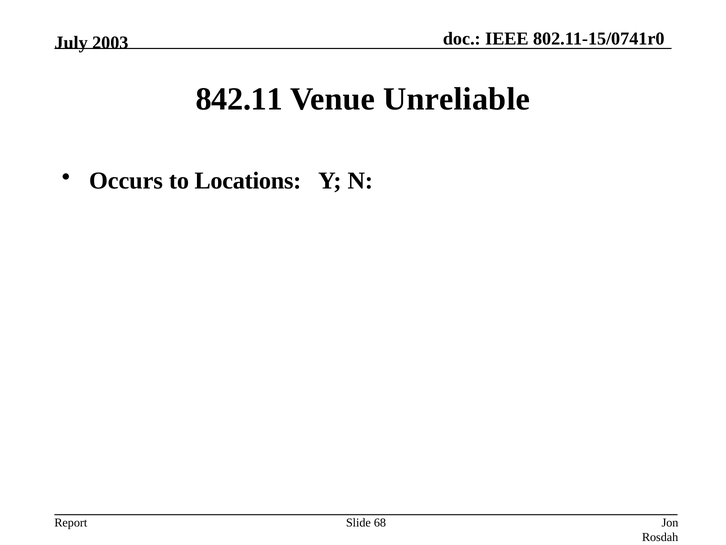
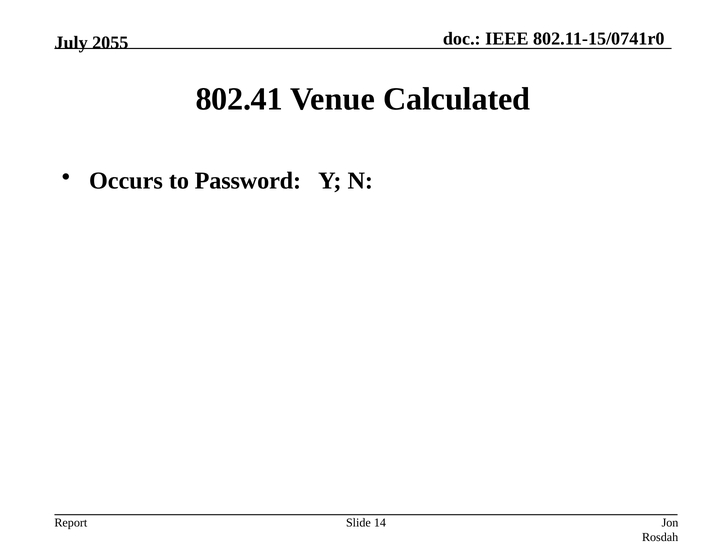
2003: 2003 -> 2055 (110, 43)
842.11: 842.11 -> 802.41 (239, 99)
Unreliable: Unreliable -> Calculated (457, 99)
Locations: Locations -> Password (248, 181)
68: 68 -> 14 (380, 522)
